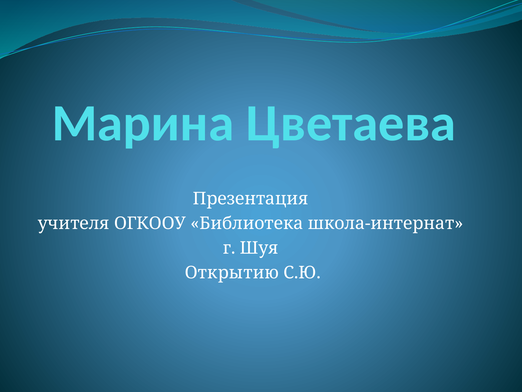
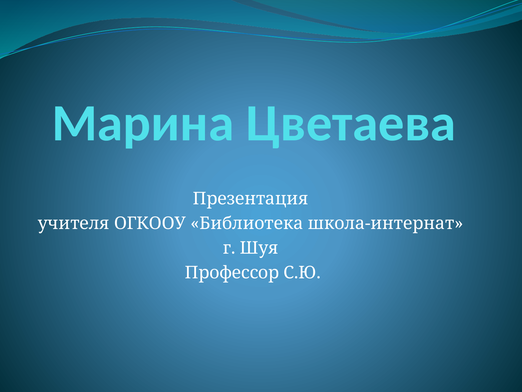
Открытию: Открытию -> Профессор (232, 272)
